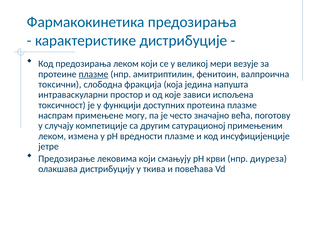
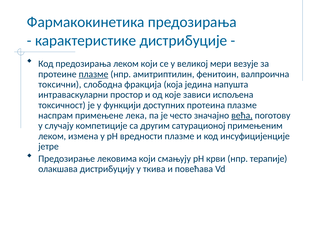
могу: могу -> лека (136, 115)
већа underline: none -> present (242, 115)
диуреза: диуреза -> терапије (269, 159)
